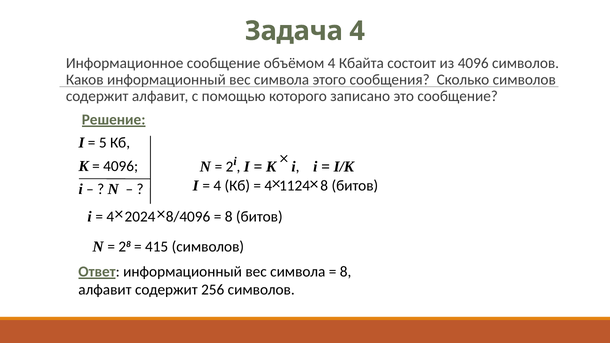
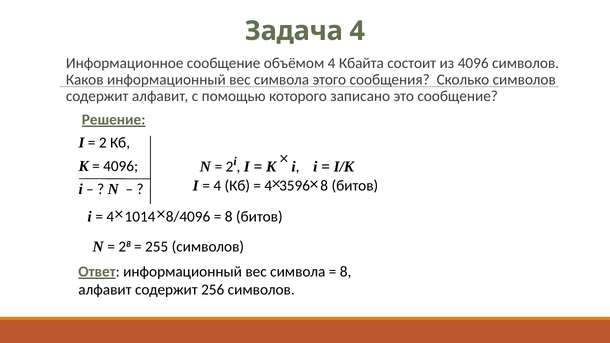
5: 5 -> 2 (103, 143)
1124: 1124 -> 3596 (295, 186)
2024: 2024 -> 1014 (140, 217)
415: 415 -> 255 (157, 247)
